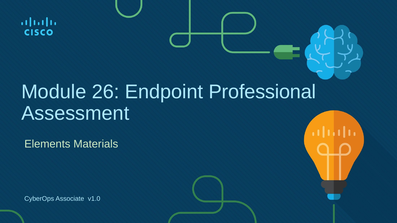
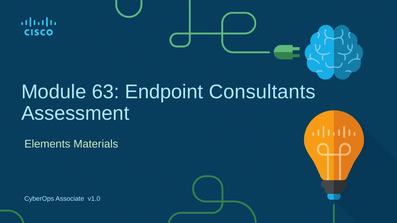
26: 26 -> 63 (106, 92)
Professional: Professional -> Consultants (262, 92)
